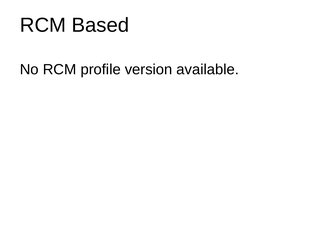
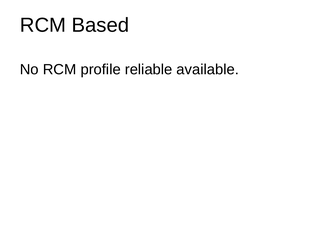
version: version -> reliable (149, 70)
